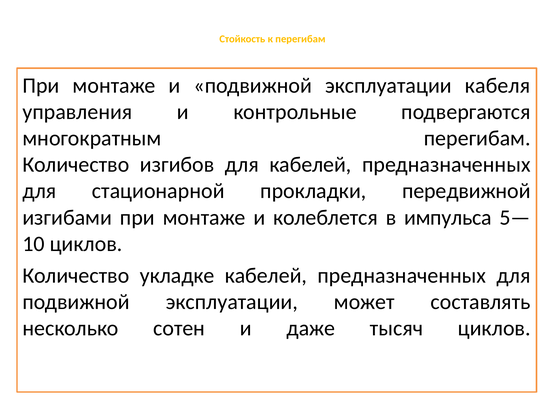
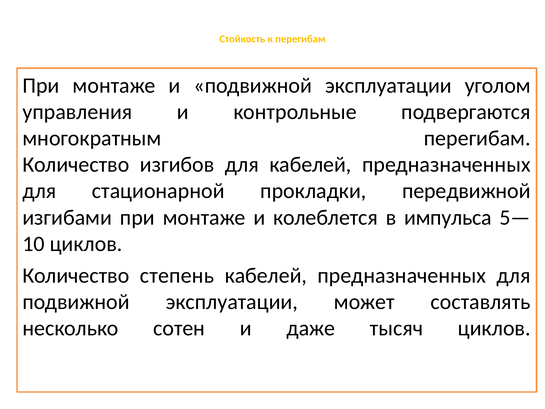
кабеля: кабеля -> уголом (498, 86)
укладке: укладке -> степень (177, 275)
